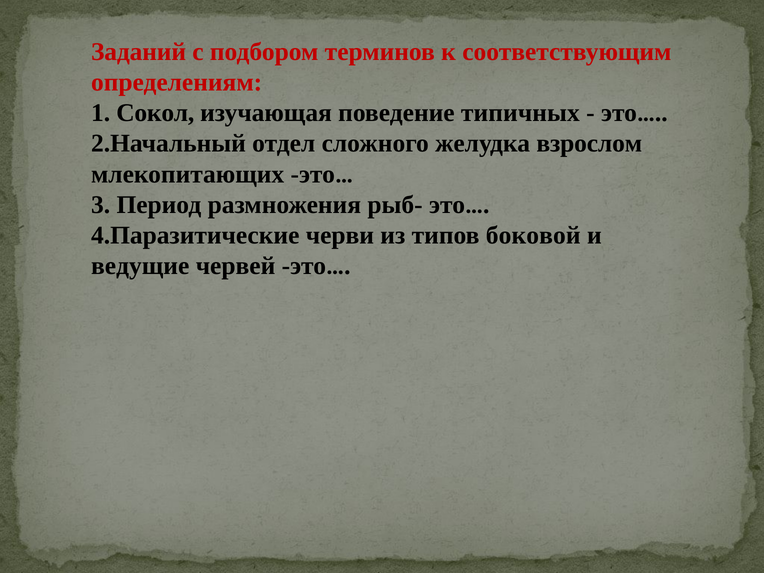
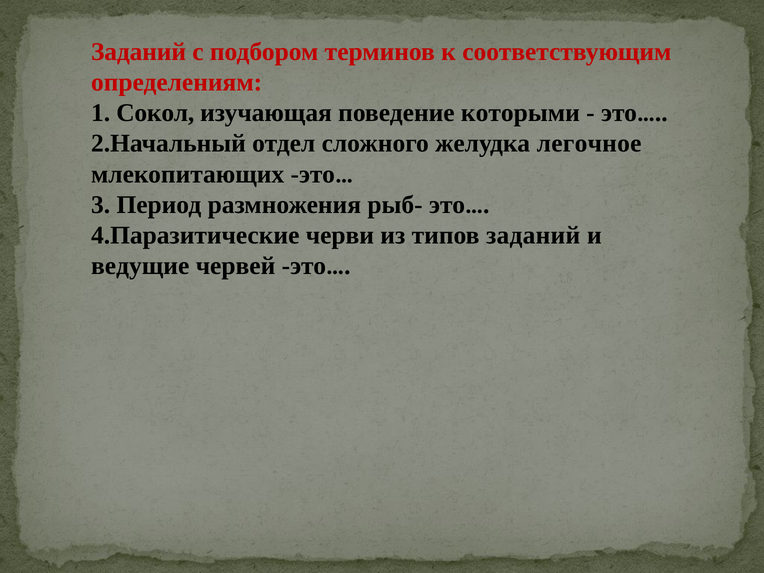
типичных: типичных -> которыми (520, 113)
взрослом: взрослом -> легочное (589, 144)
типов боковой: боковой -> заданий (533, 235)
